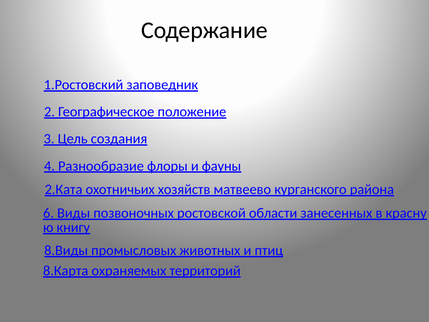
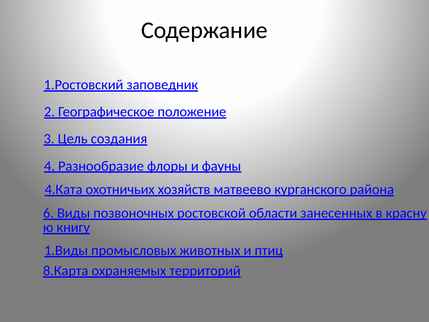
2.Ката: 2.Ката -> 4.Ката (64, 189)
8.Виды: 8.Виды -> 1.Виды (66, 250)
